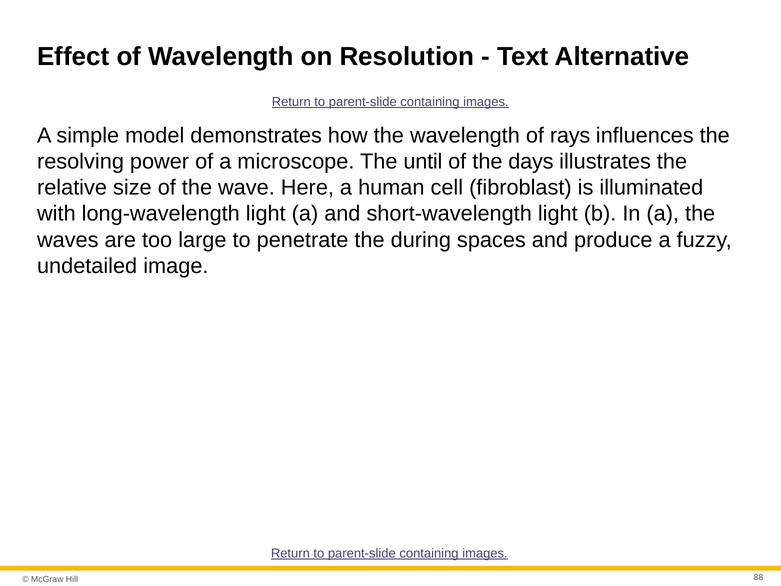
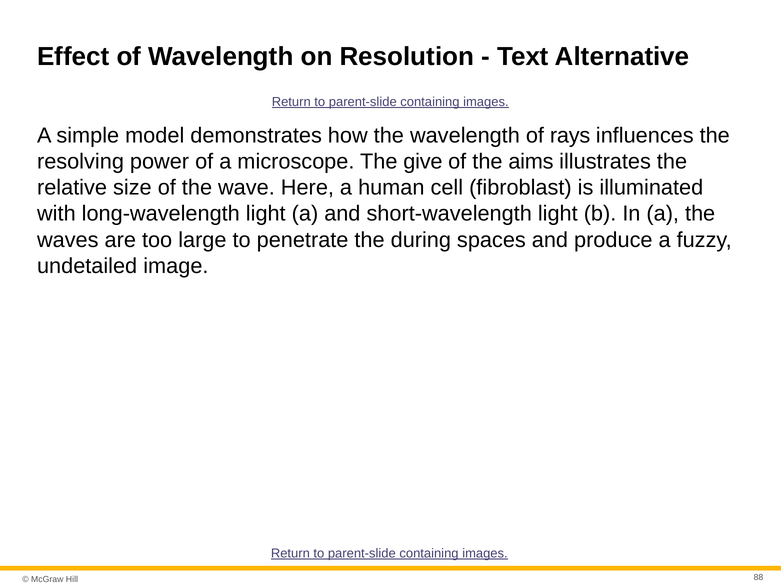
until: until -> give (423, 162)
days: days -> aims (531, 162)
